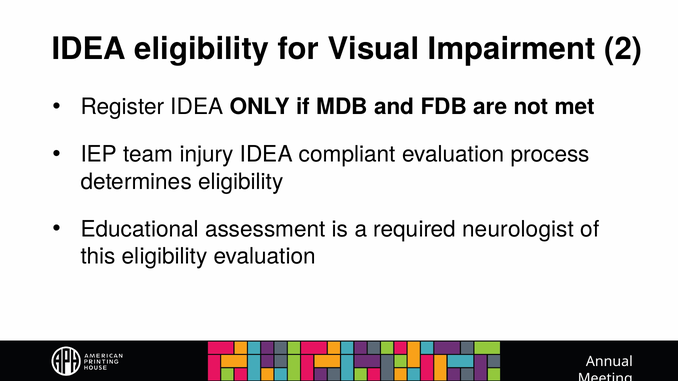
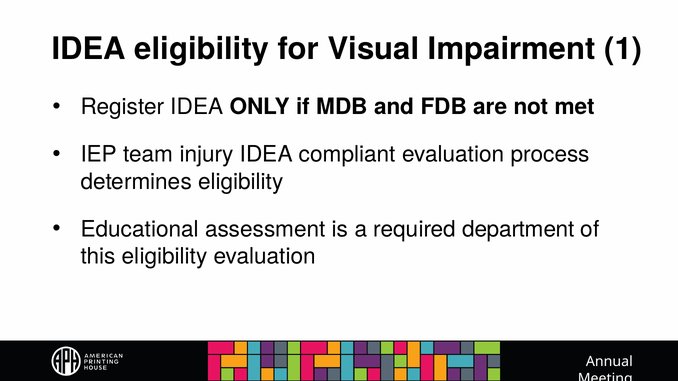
2: 2 -> 1 (623, 49)
neurologist: neurologist -> department (518, 229)
